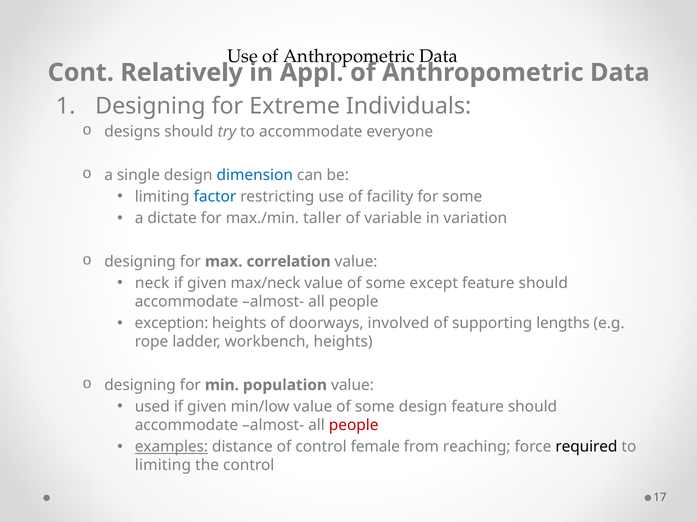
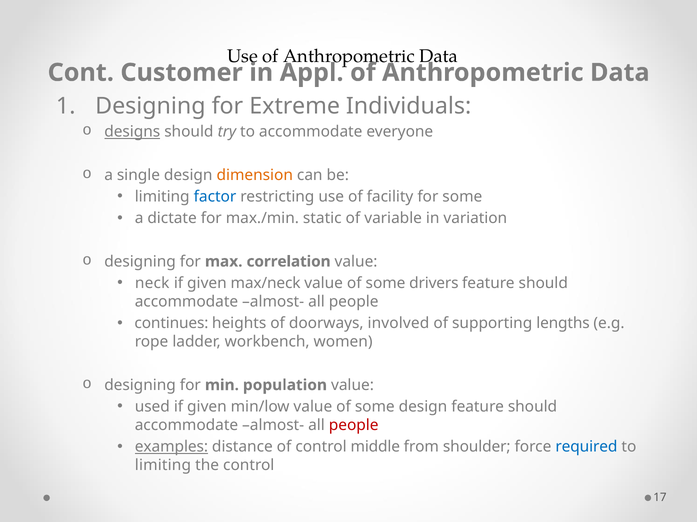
Relatively: Relatively -> Customer (182, 73)
designs underline: none -> present (132, 132)
dimension colour: blue -> orange (255, 175)
taller: taller -> static (322, 219)
except: except -> drivers (434, 284)
exception: exception -> continues (171, 324)
workbench heights: heights -> women (343, 342)
female: female -> middle (375, 447)
reaching: reaching -> shoulder (477, 447)
required colour: black -> blue (586, 447)
